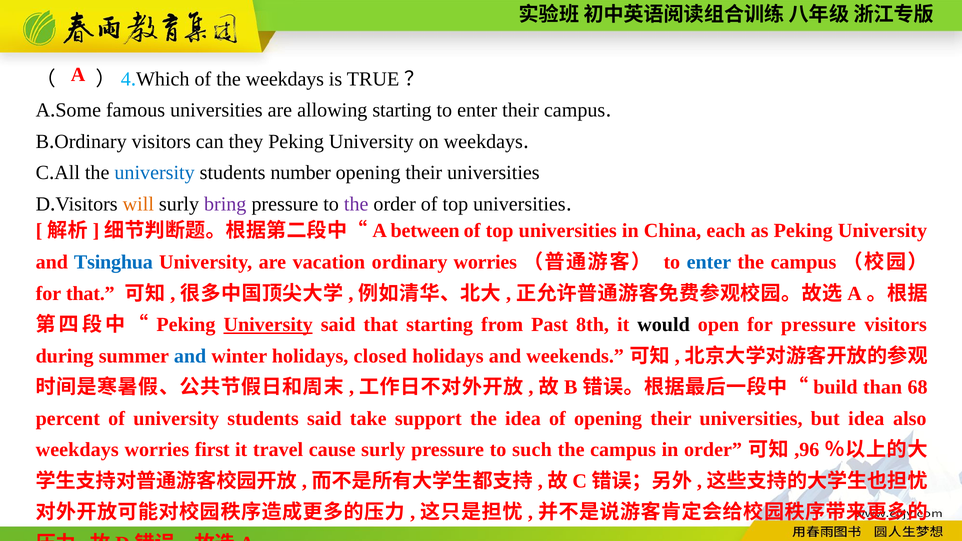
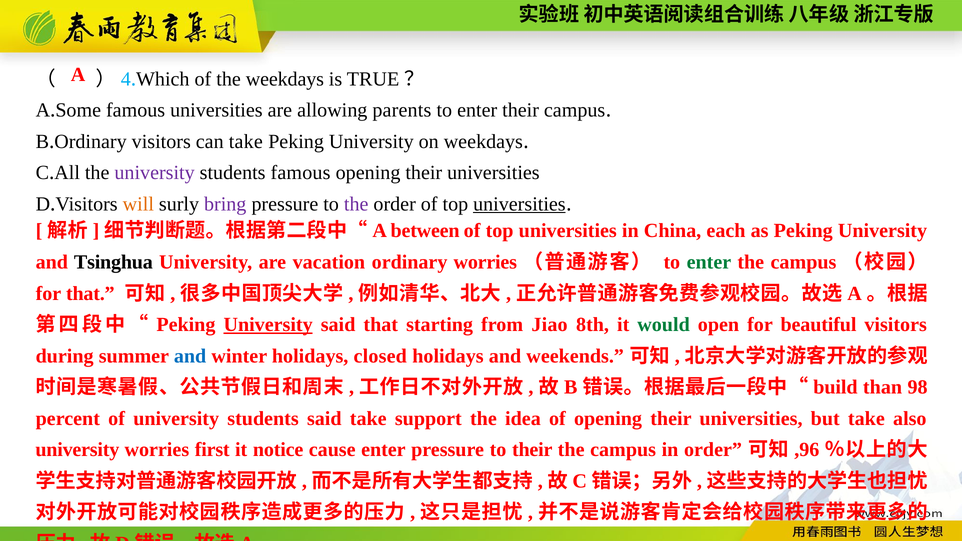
allowing starting: starting -> parents (402, 110)
can they: they -> take (246, 141)
university colour: blue -> purple (155, 173)
students number: number -> famous (301, 173)
universities underline: none -> present (519, 204)
Tsinghua colour: blue -> black (113, 262)
enter colour: blue -> green (709, 262)
Past: Past -> Jiao (550, 325)
would colour: black -> green (664, 325)
for pressure: pressure -> beautiful (819, 325)
68: 68 -> 98 (918, 387)
but idea: idea -> take (866, 419)
weekdays: weekdays -> university (77, 450)
travel: travel -> notice (278, 450)
cause surly: surly -> enter (383, 450)
to such: such -> their (532, 450)
